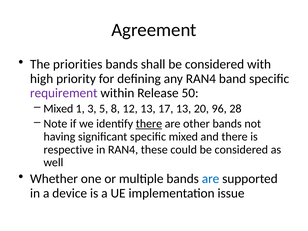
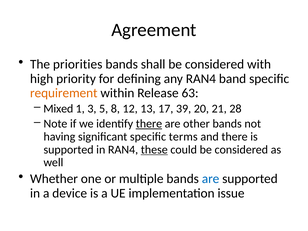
requirement colour: purple -> orange (64, 93)
50: 50 -> 63 (190, 93)
17 13: 13 -> 39 (184, 109)
96: 96 -> 21 (219, 109)
specific mixed: mixed -> terms (183, 137)
respective: respective -> supported (69, 150)
these underline: none -> present (154, 150)
